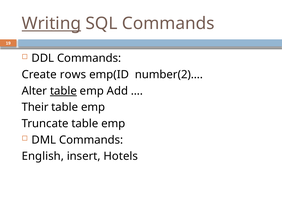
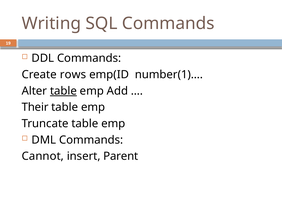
Writing underline: present -> none (51, 24)
number(2)…: number(2)… -> number(1)… (169, 75)
English: English -> Cannot (43, 157)
Hotels: Hotels -> Parent (121, 157)
